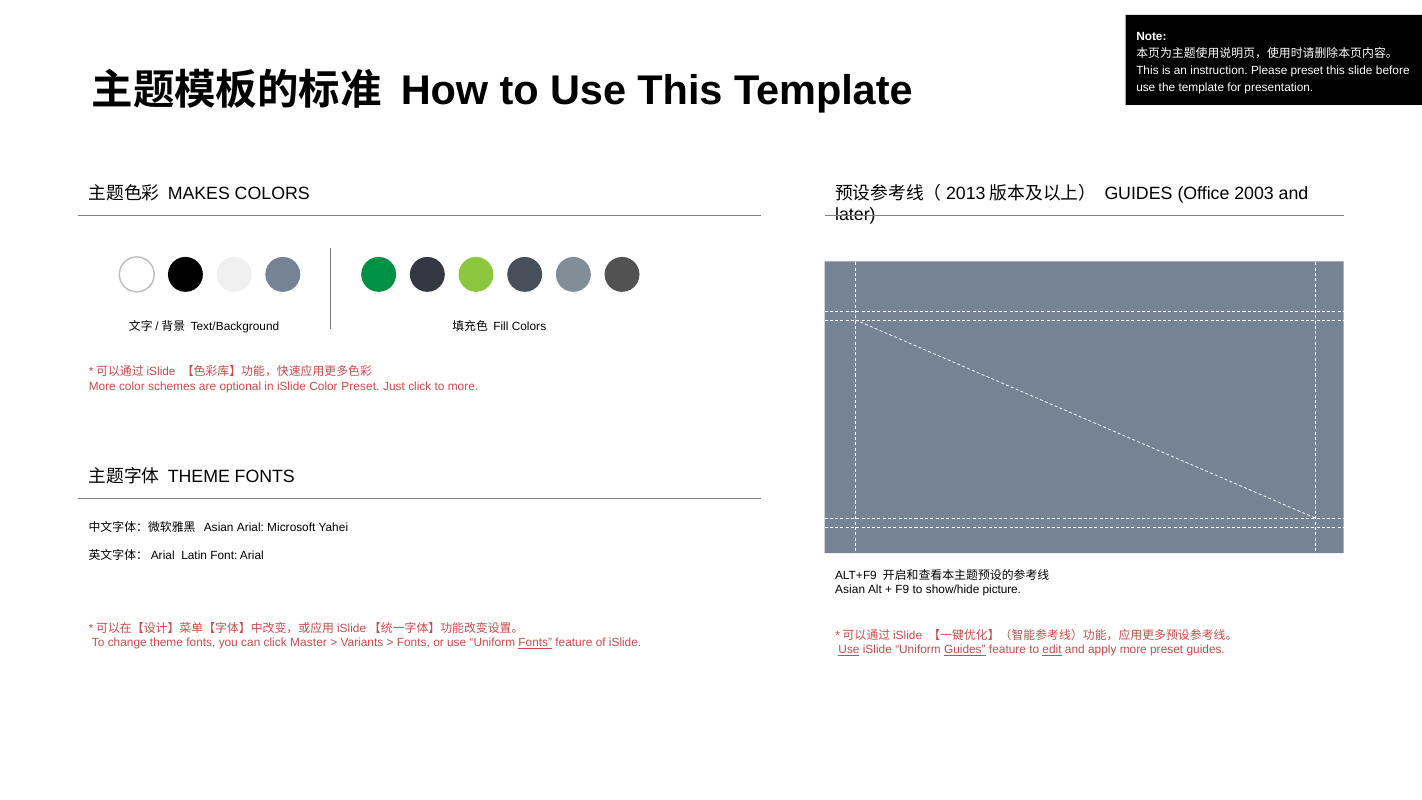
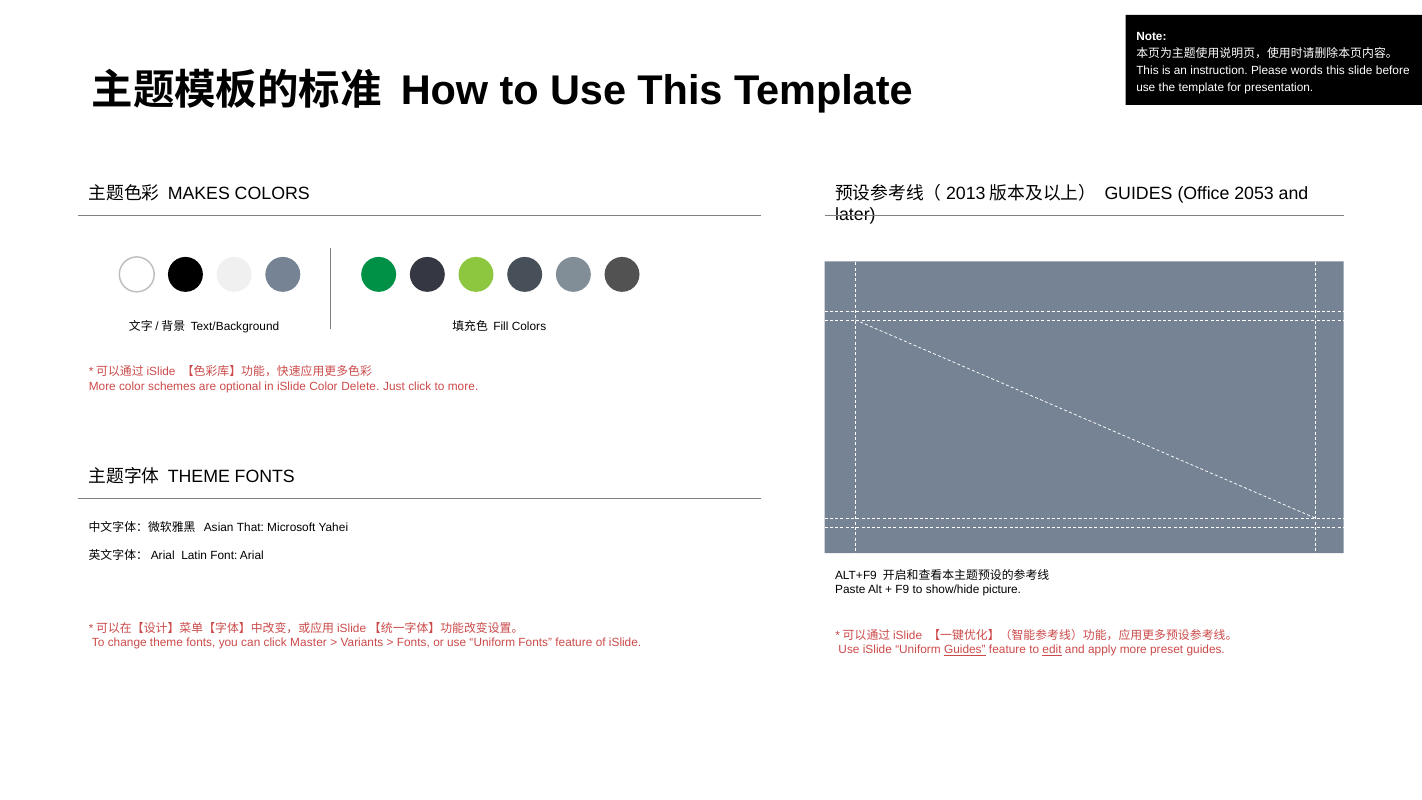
Please preset: preset -> words (1307, 71)
2003: 2003 -> 2053 (1254, 194)
Color Preset: Preset -> Delete (360, 386)
Asian Arial: Arial -> That (250, 527)
Asian: Asian -> Paste (850, 590)
Fonts underline: present -> none (535, 643)
Use underline: present -> none (849, 650)
